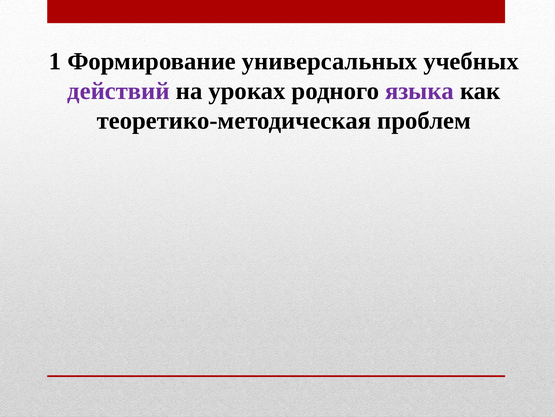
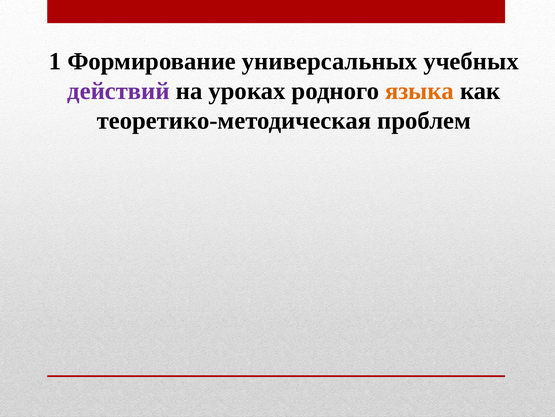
языка colour: purple -> orange (420, 91)
